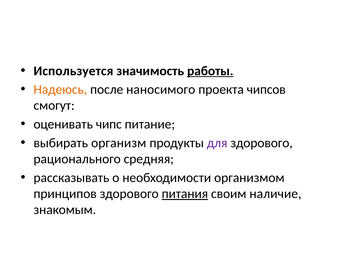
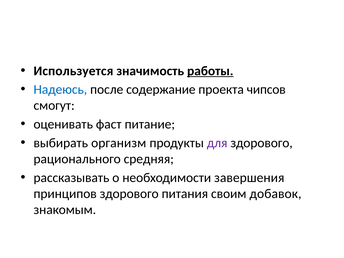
Надеюсь colour: orange -> blue (60, 90)
наносимого: наносимого -> содержание (161, 90)
чипс: чипс -> фаст (109, 124)
организмом: организмом -> завершения (249, 178)
питания underline: present -> none (185, 194)
наличие: наличие -> добавок (275, 194)
